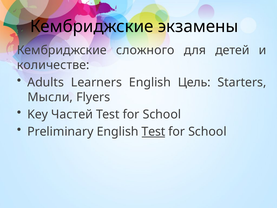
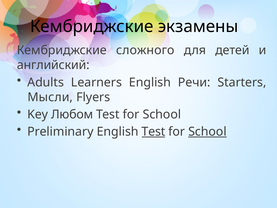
количестве: количестве -> английский (53, 65)
Цель: Цель -> Речи (194, 82)
Частей: Частей -> Любом (72, 114)
School underline: none -> present (207, 132)
